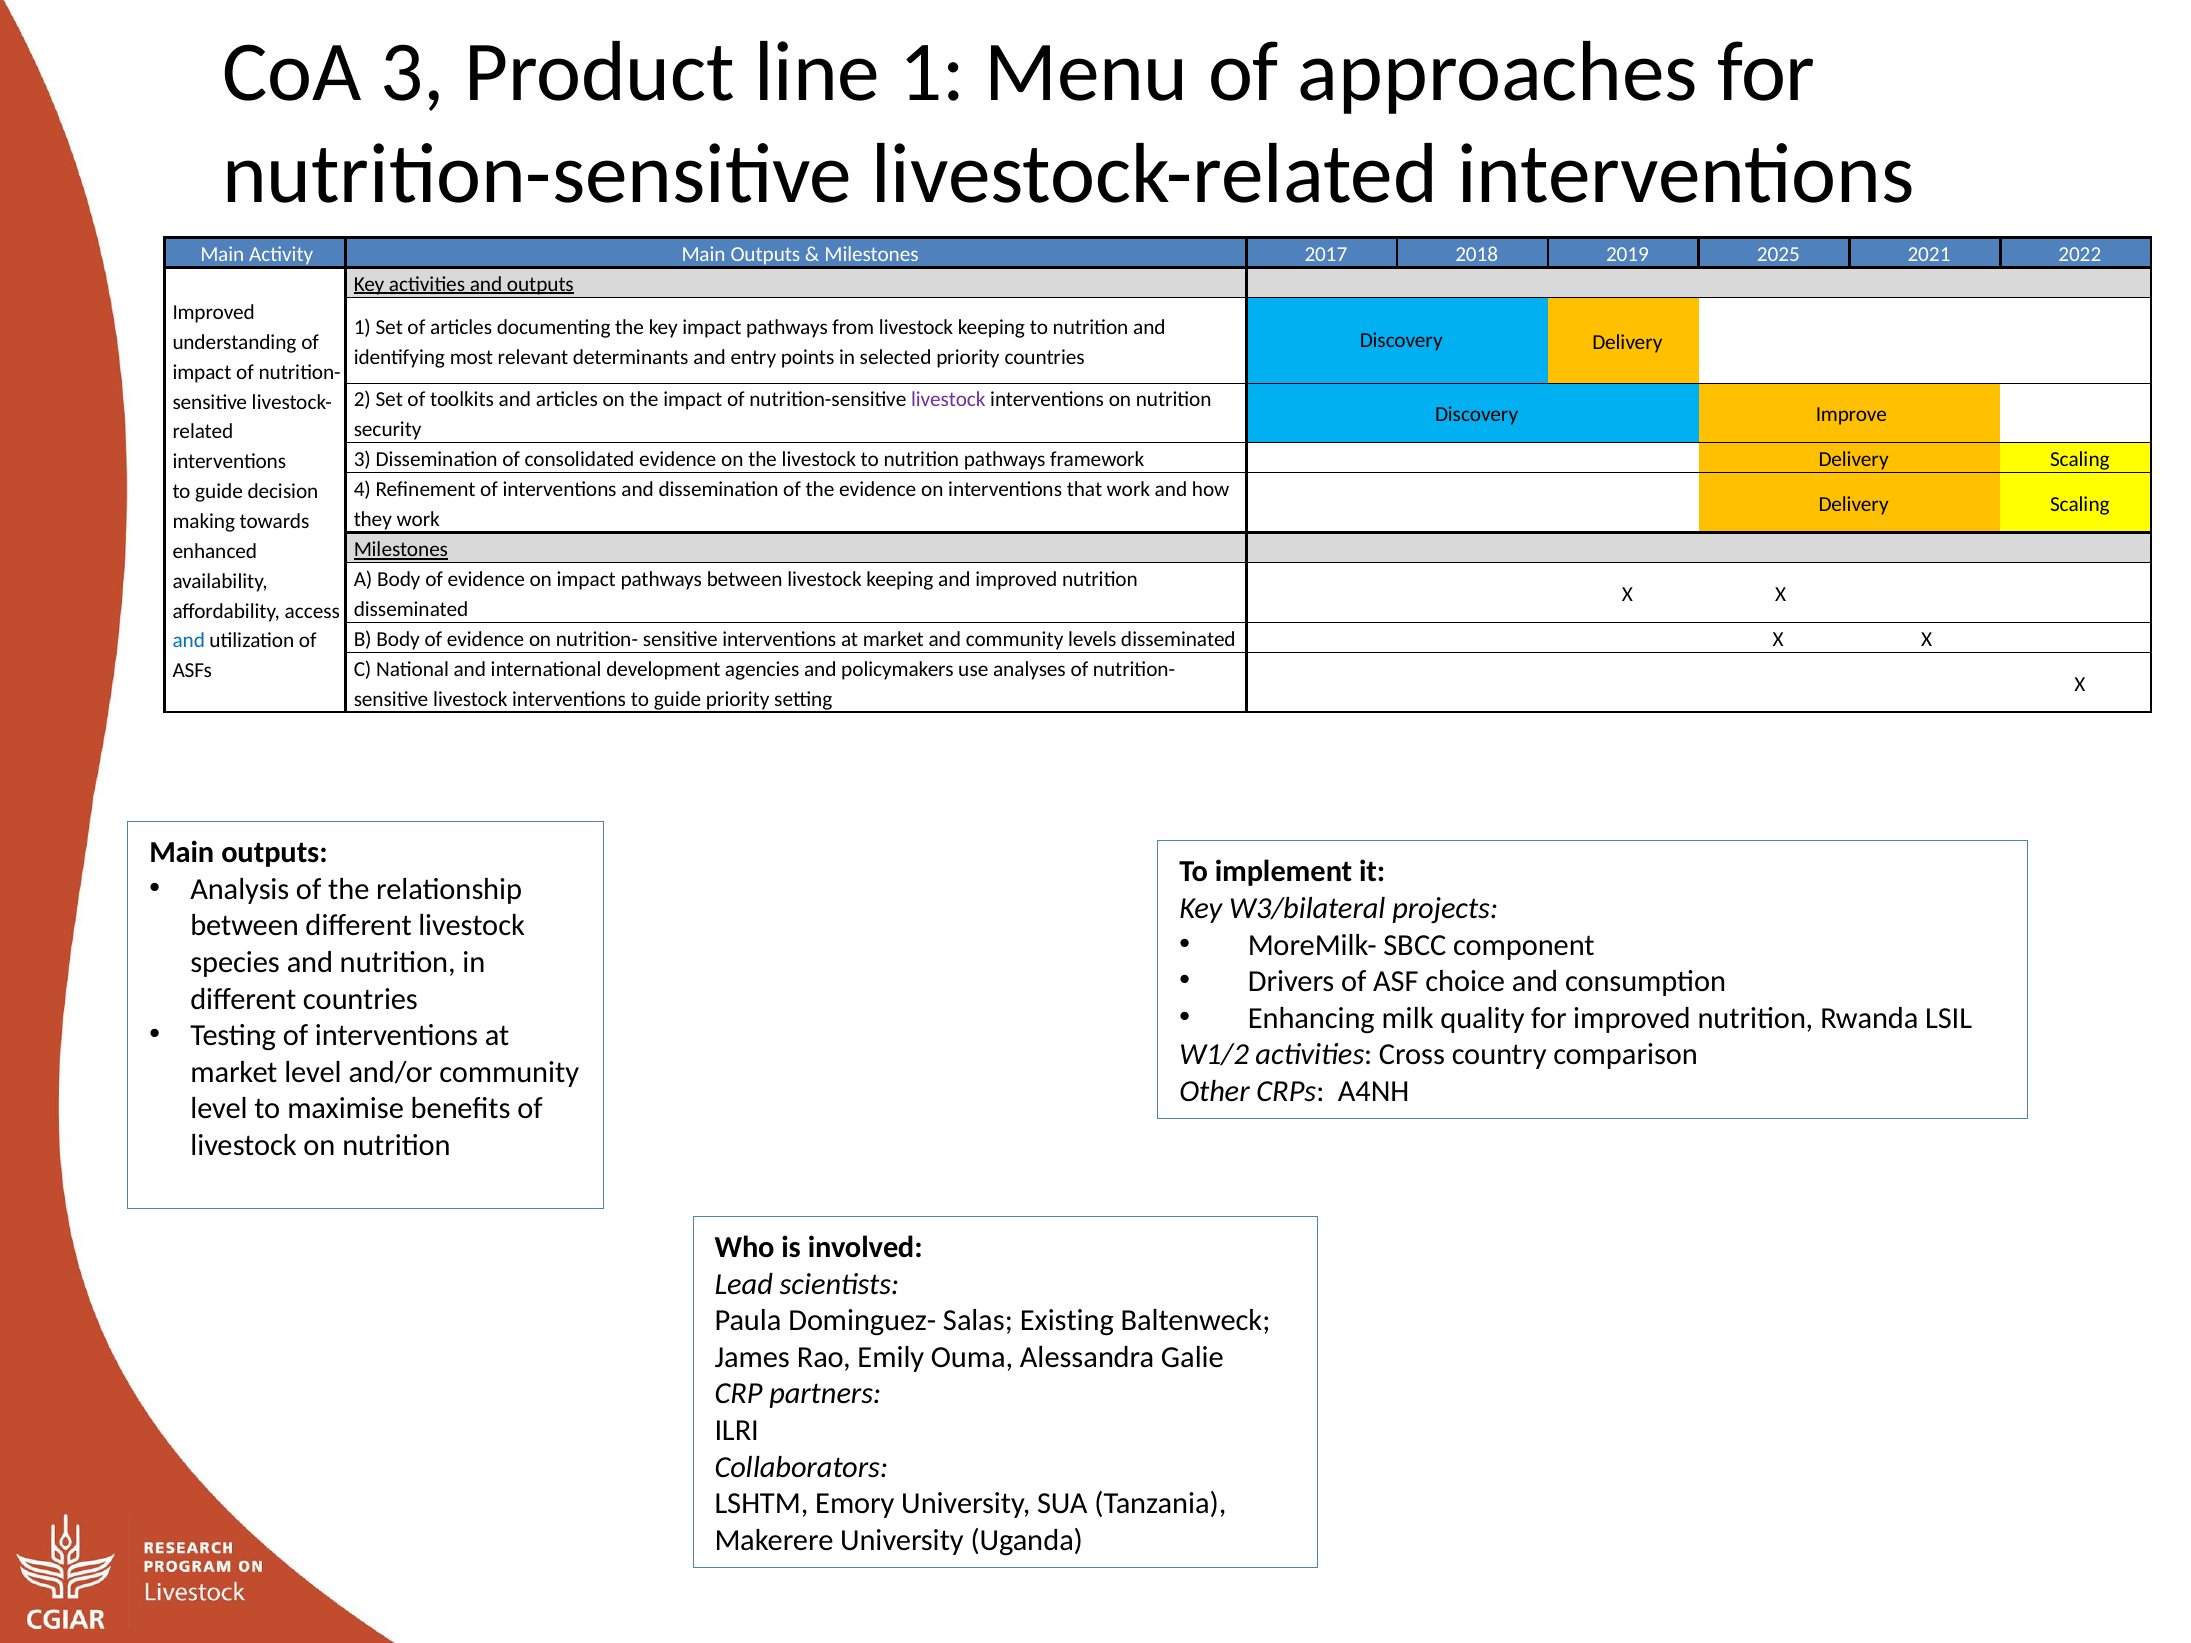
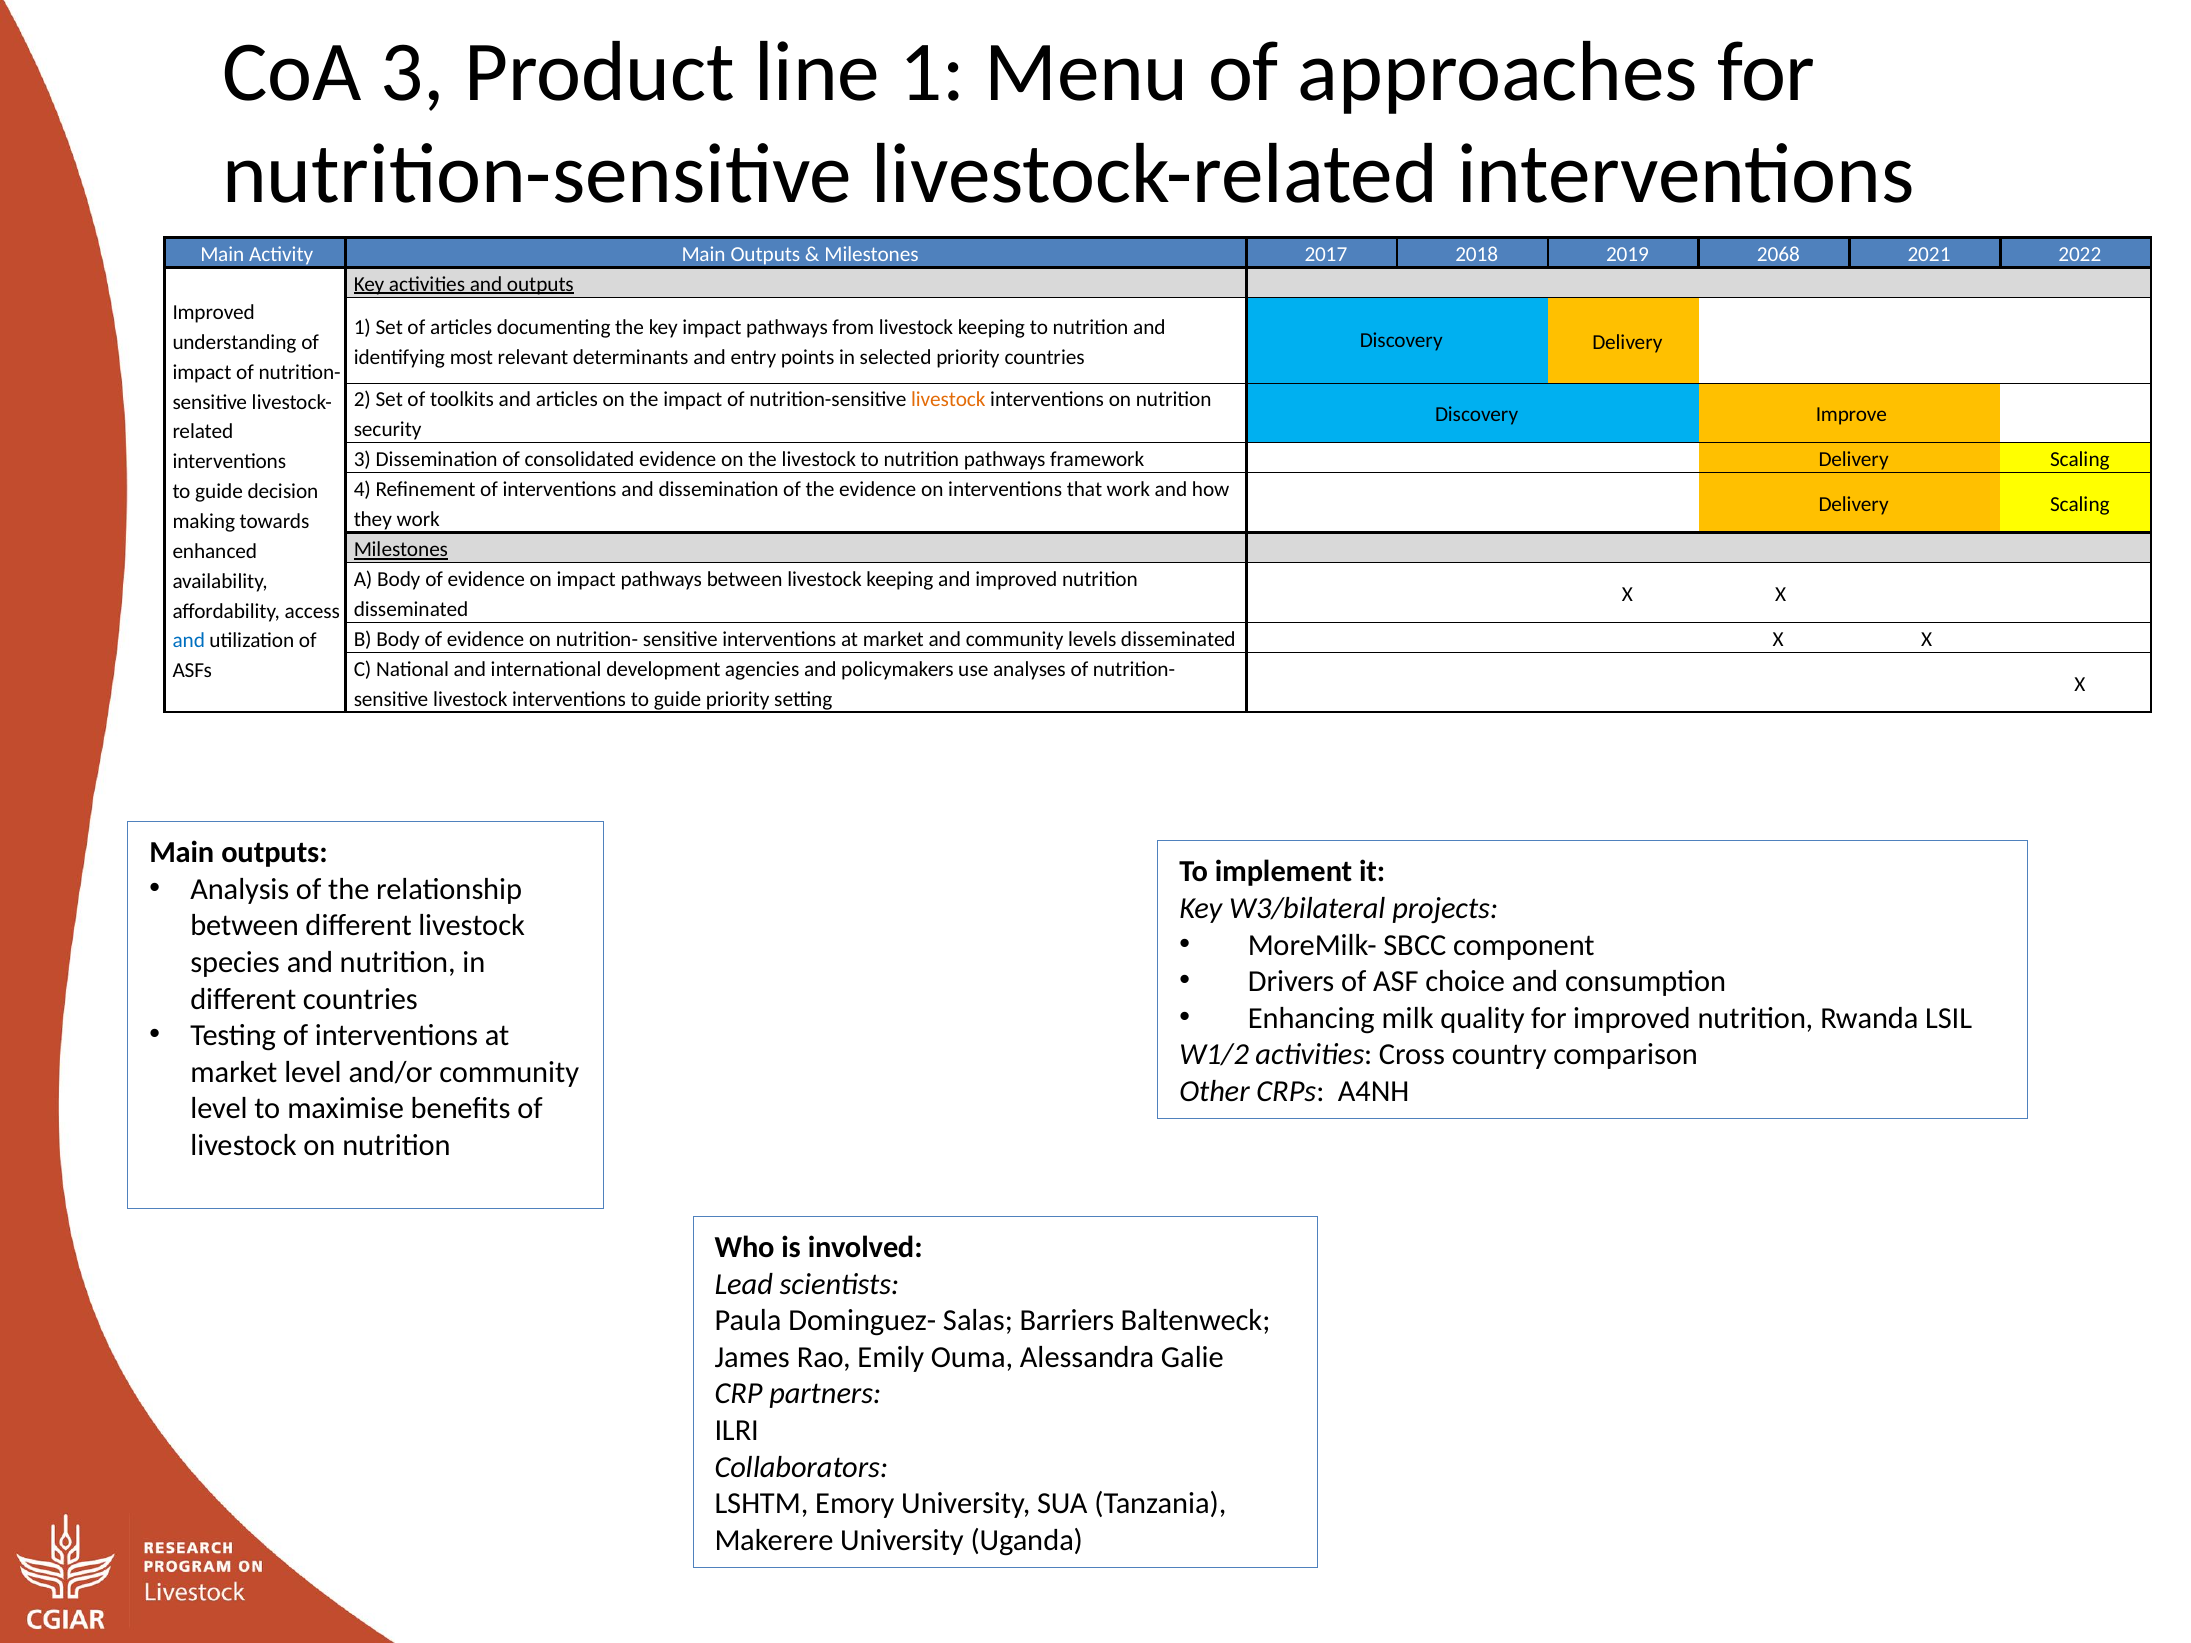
2025: 2025 -> 2068 (1778, 254)
livestock colour: purple -> orange (948, 400)
Existing: Existing -> Barriers (1067, 1321)
